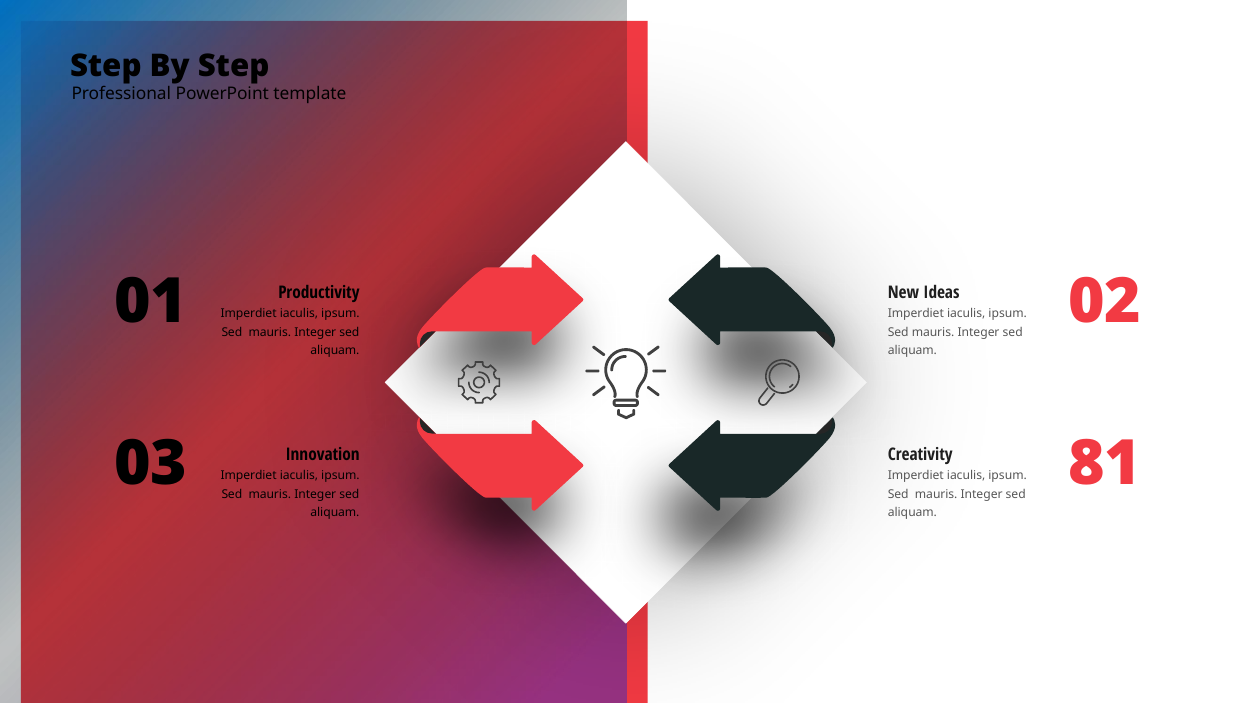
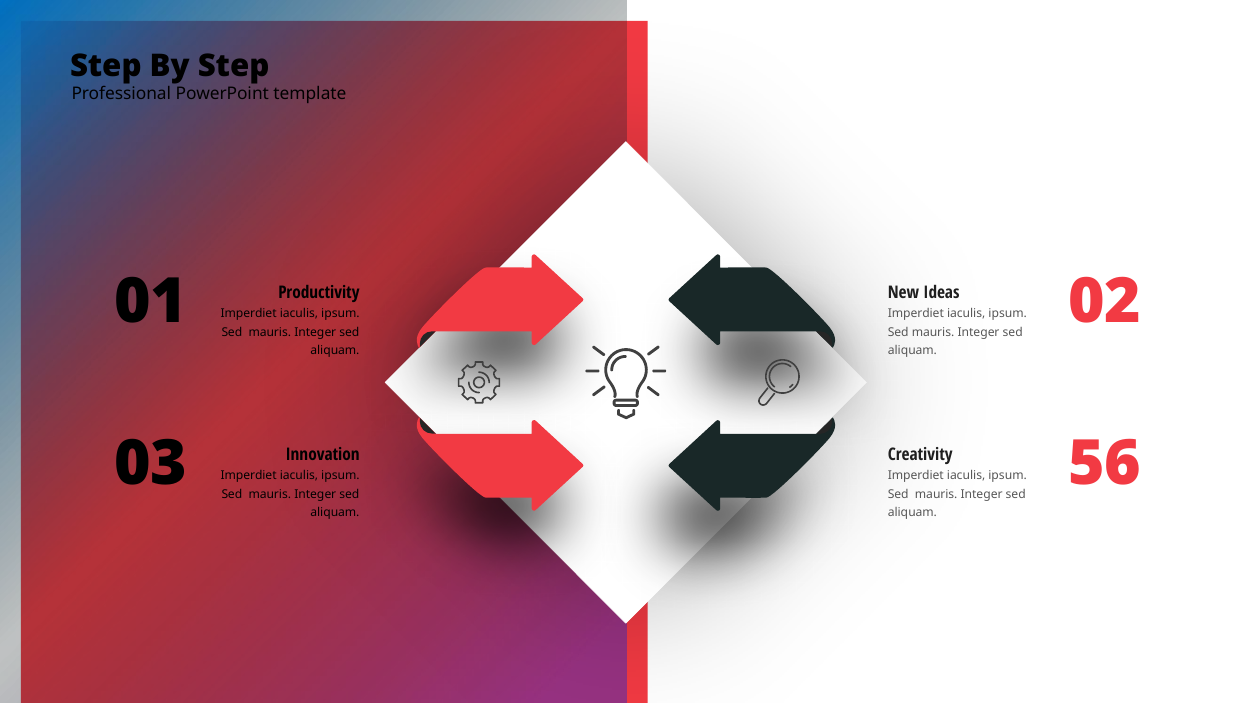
81: 81 -> 56 (1105, 463)
